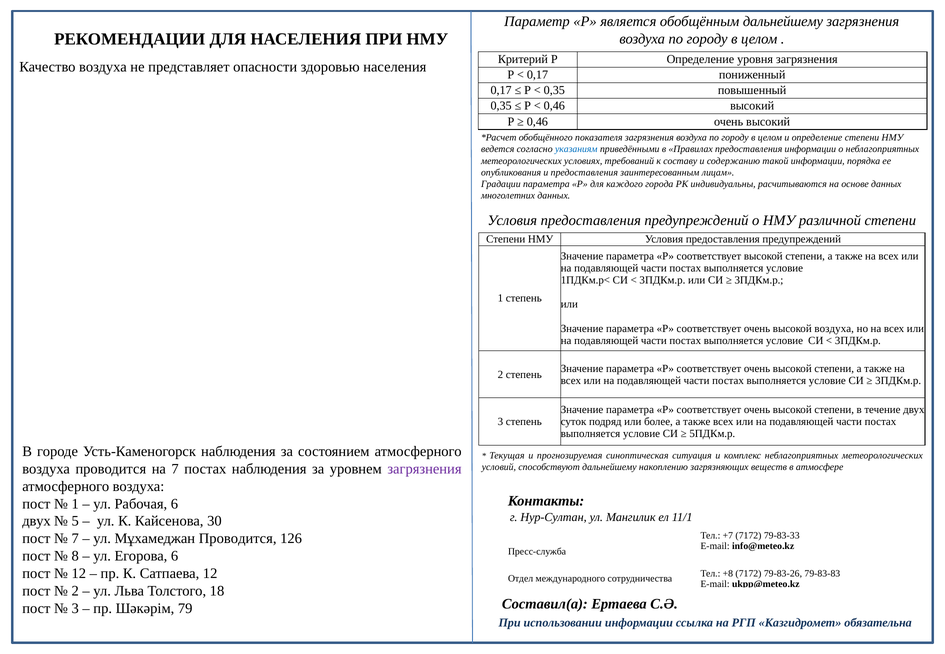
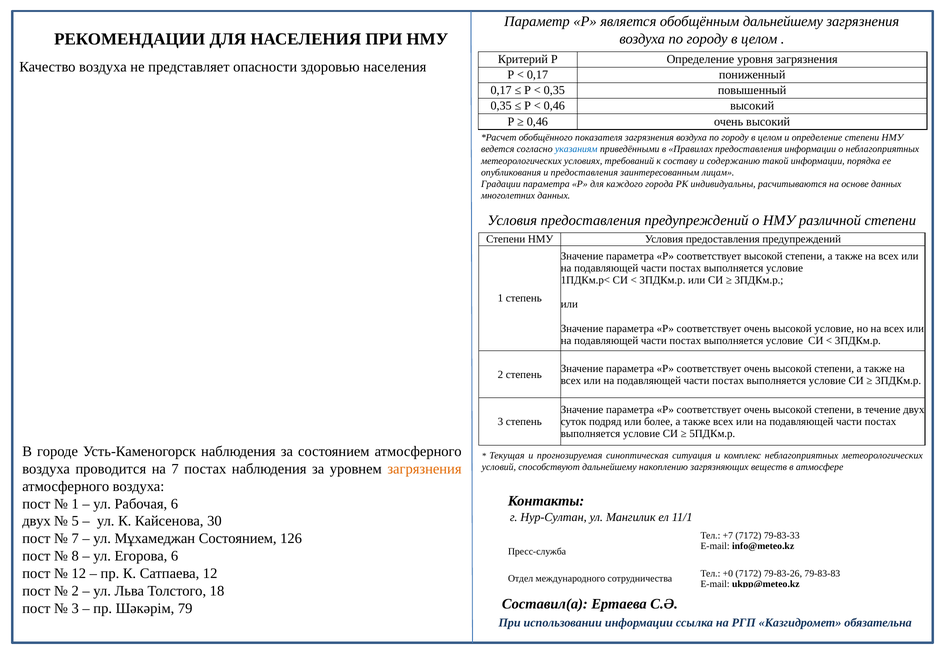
высокой воздуха: воздуха -> условие (834, 329)
загрязнения colour: purple -> orange (424, 469)
Мұхамеджан Проводится: Проводится -> Состоянием (238, 539)
+8: +8 -> +0 (728, 574)
